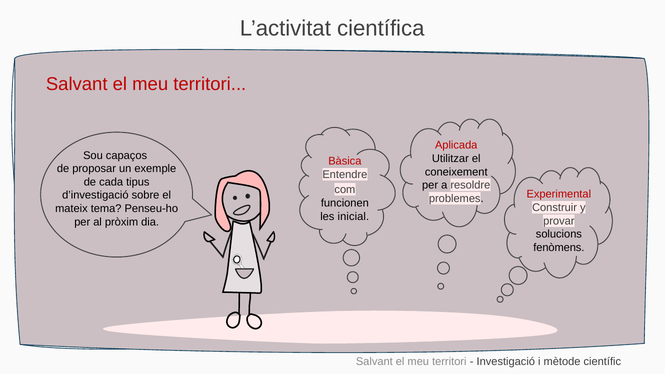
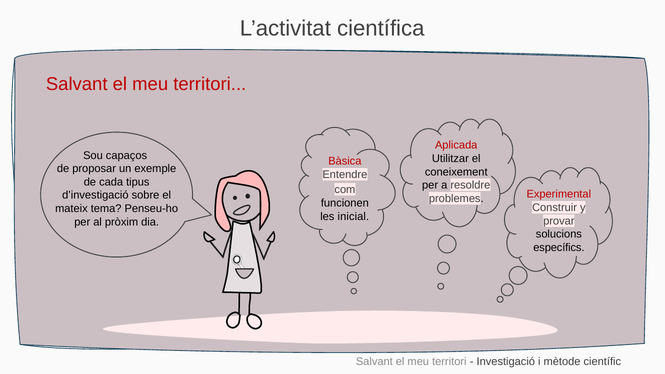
fenòmens: fenòmens -> específics (559, 248)
